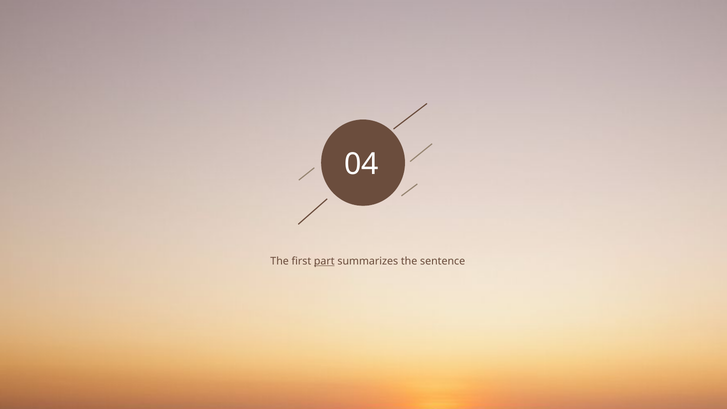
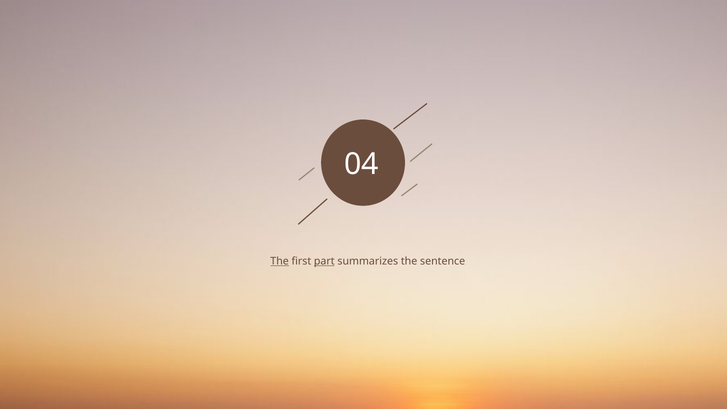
The underline: none -> present (280, 261)
